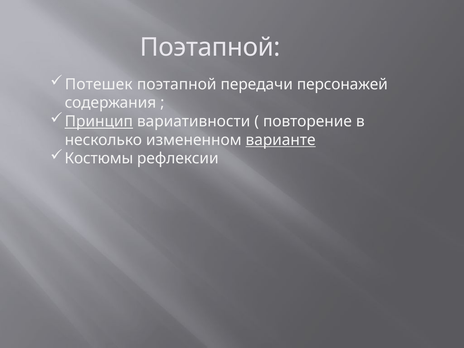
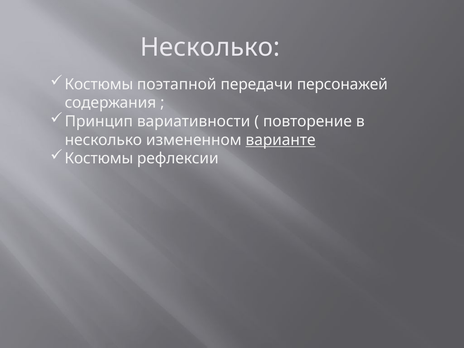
Поэтапной: Поэтапной -> Несколько (210, 47)
Потешек: Потешек -> Костюмы (99, 84)
Принцип underline: present -> none (99, 121)
